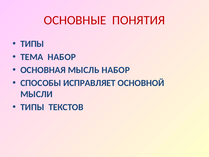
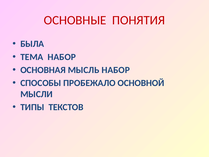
ТИПЫ: ТИПЫ -> БЫЛА (32, 44)
ИСПРАВЛЯЕТ: ИСПРАВЛЯЕТ -> ПРОБЕЖАЛО (89, 83)
